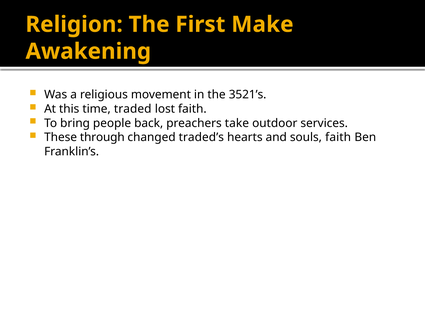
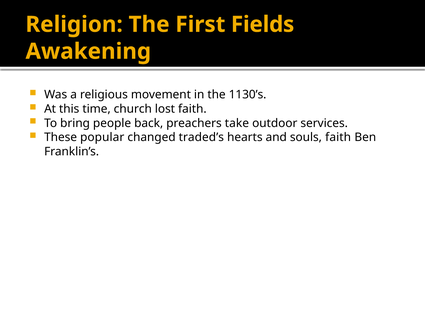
Make: Make -> Fields (263, 24)
3521’s: 3521’s -> 1130’s (248, 95)
traded: traded -> church (133, 109)
through: through -> popular (102, 137)
